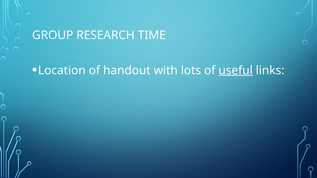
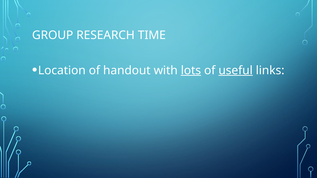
lots underline: none -> present (191, 70)
